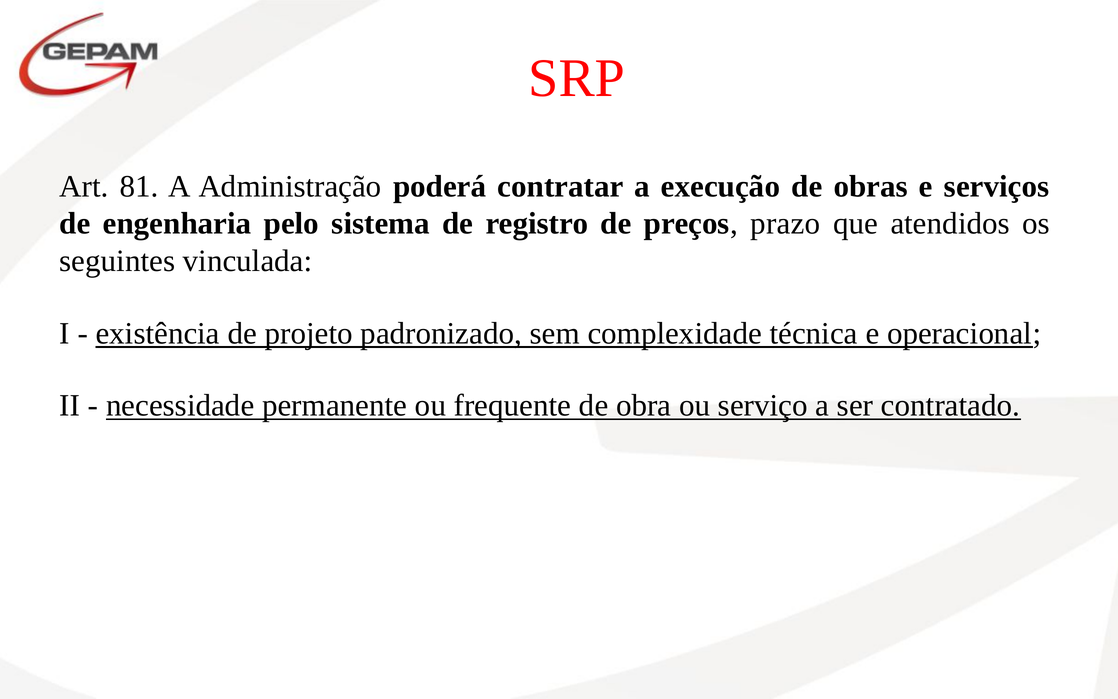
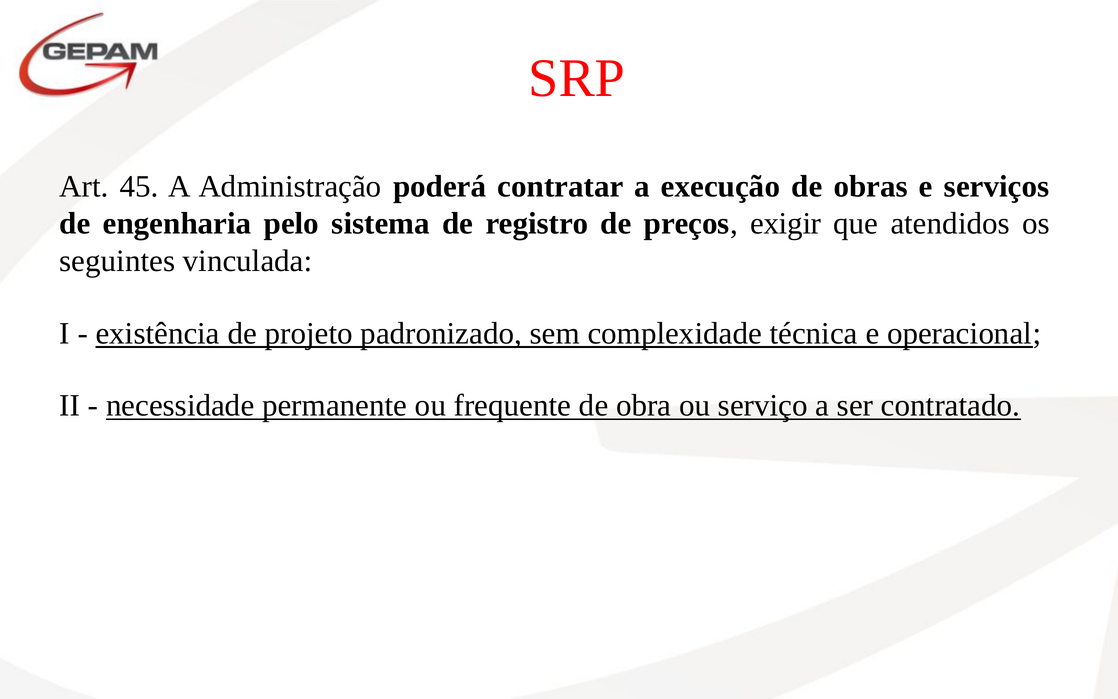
81: 81 -> 45 (139, 186)
prazo: prazo -> exigir (786, 224)
